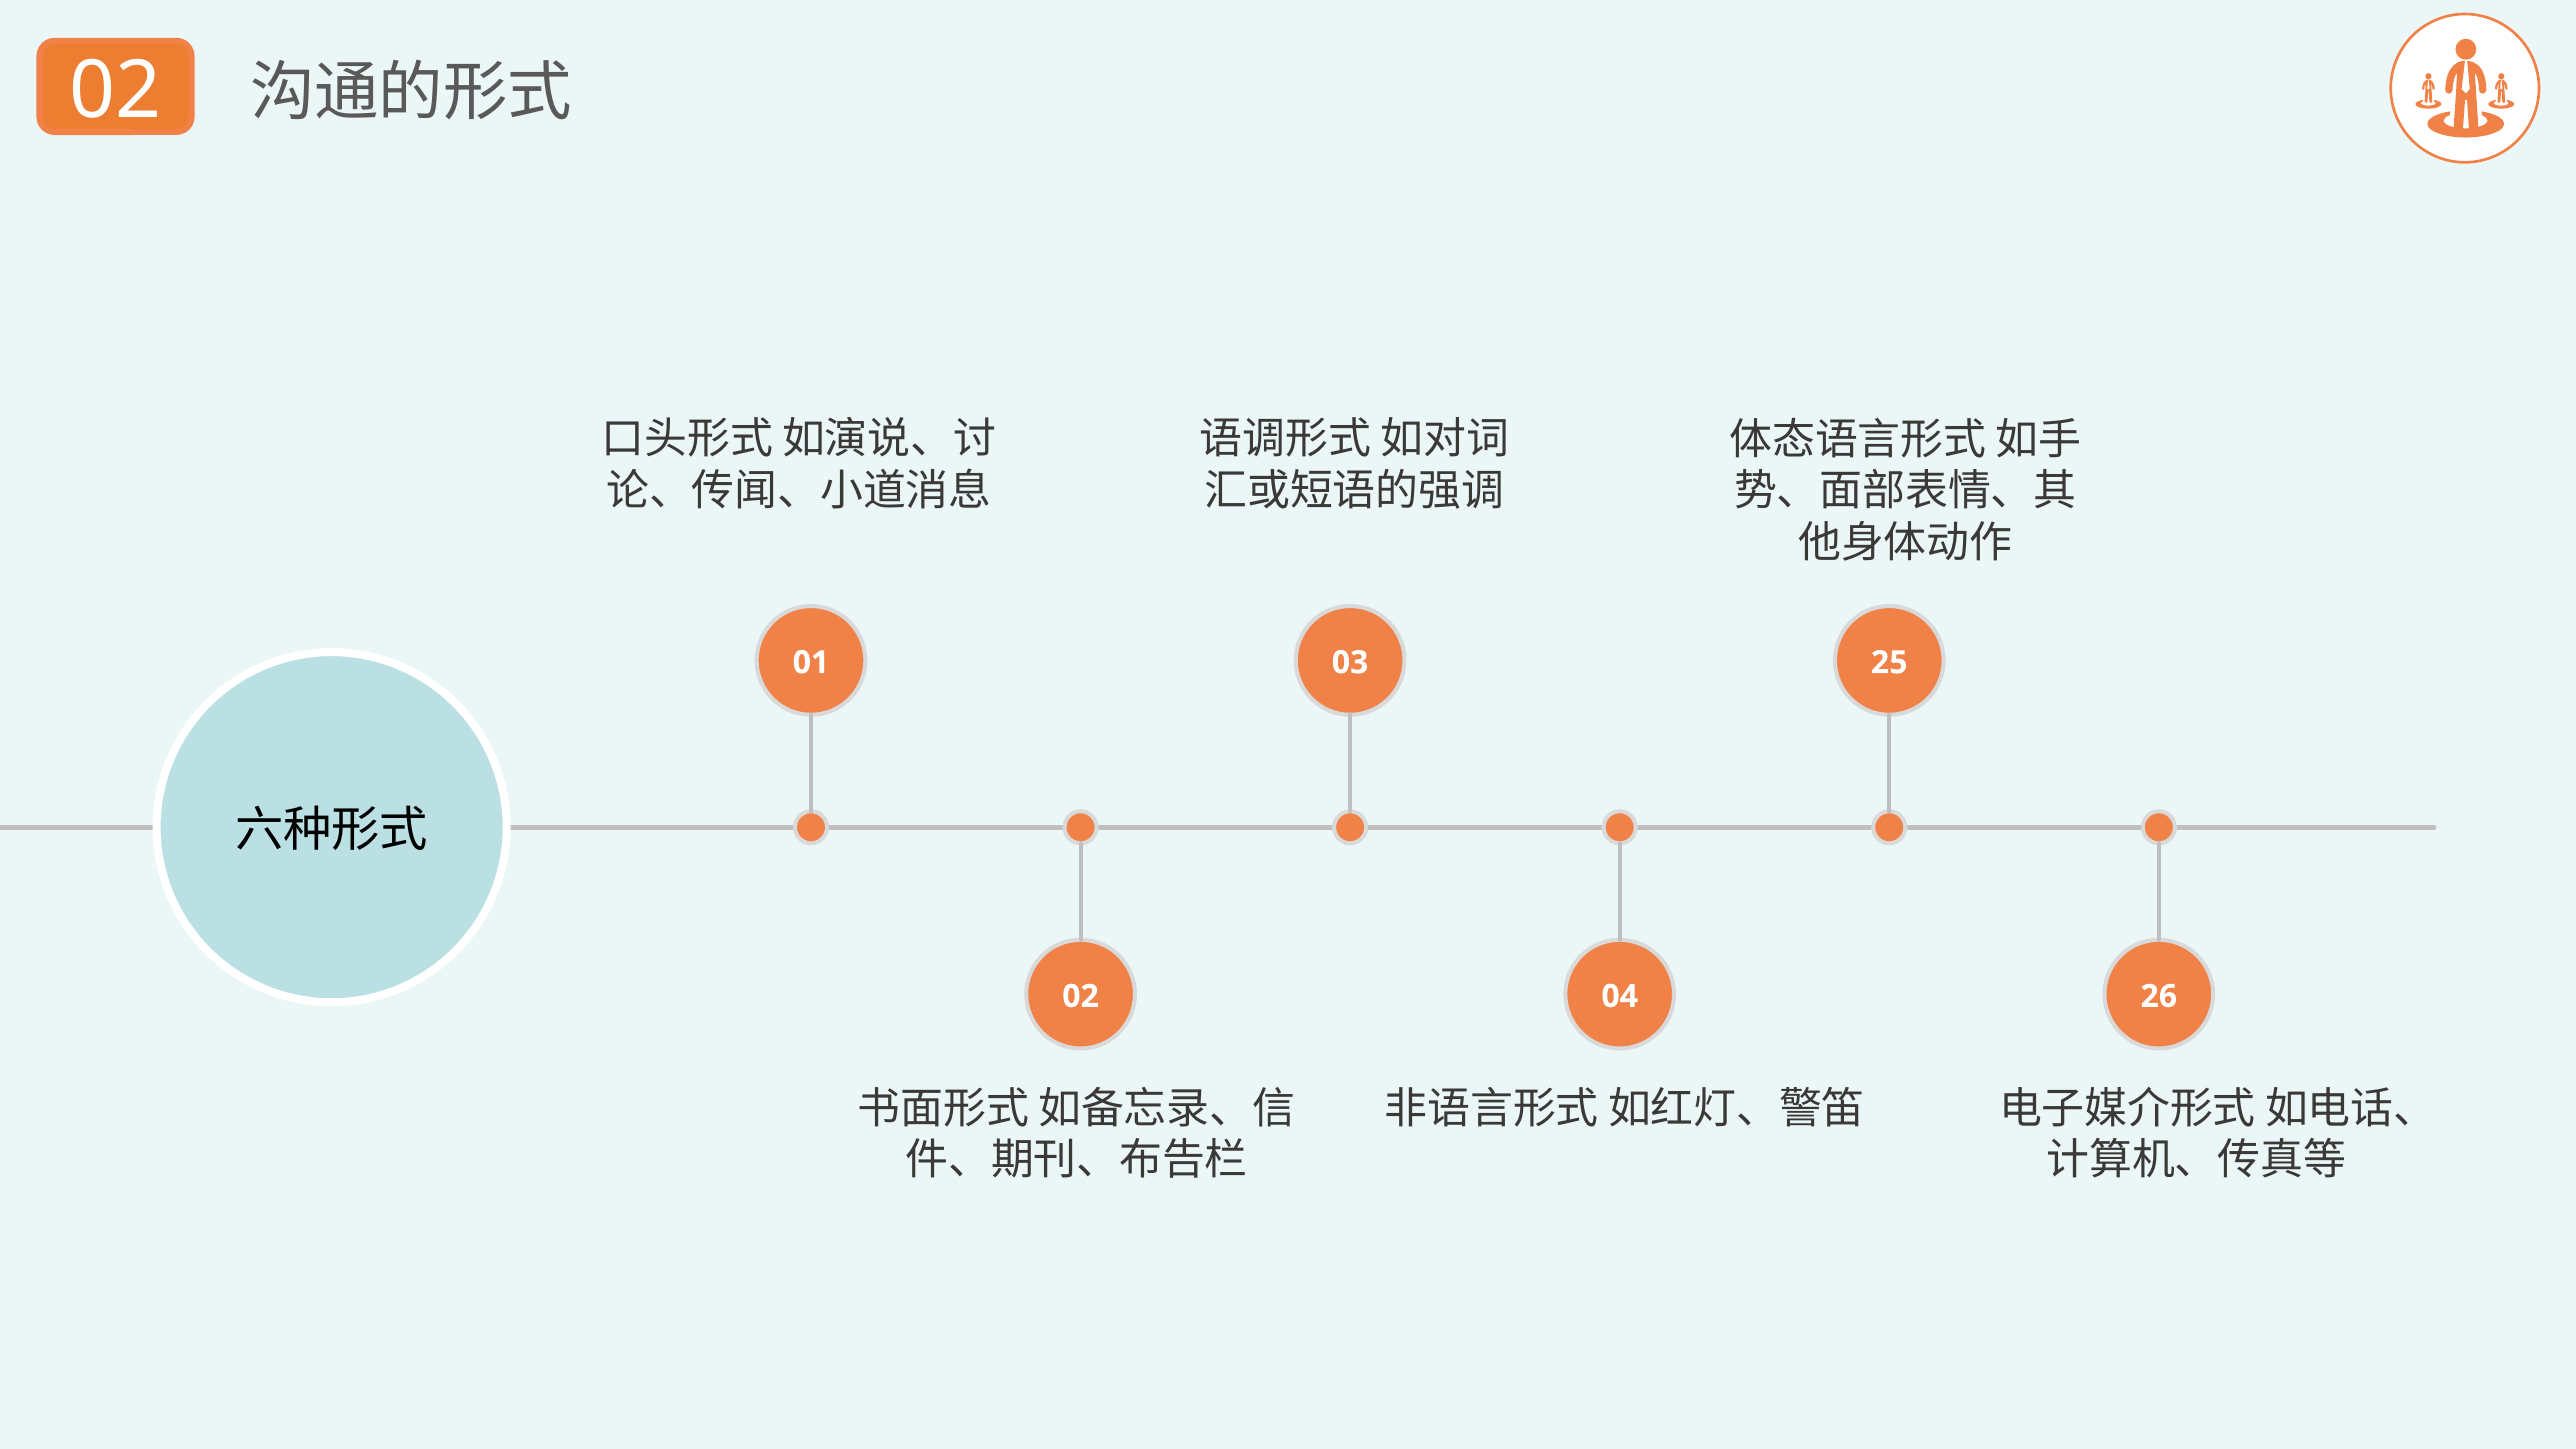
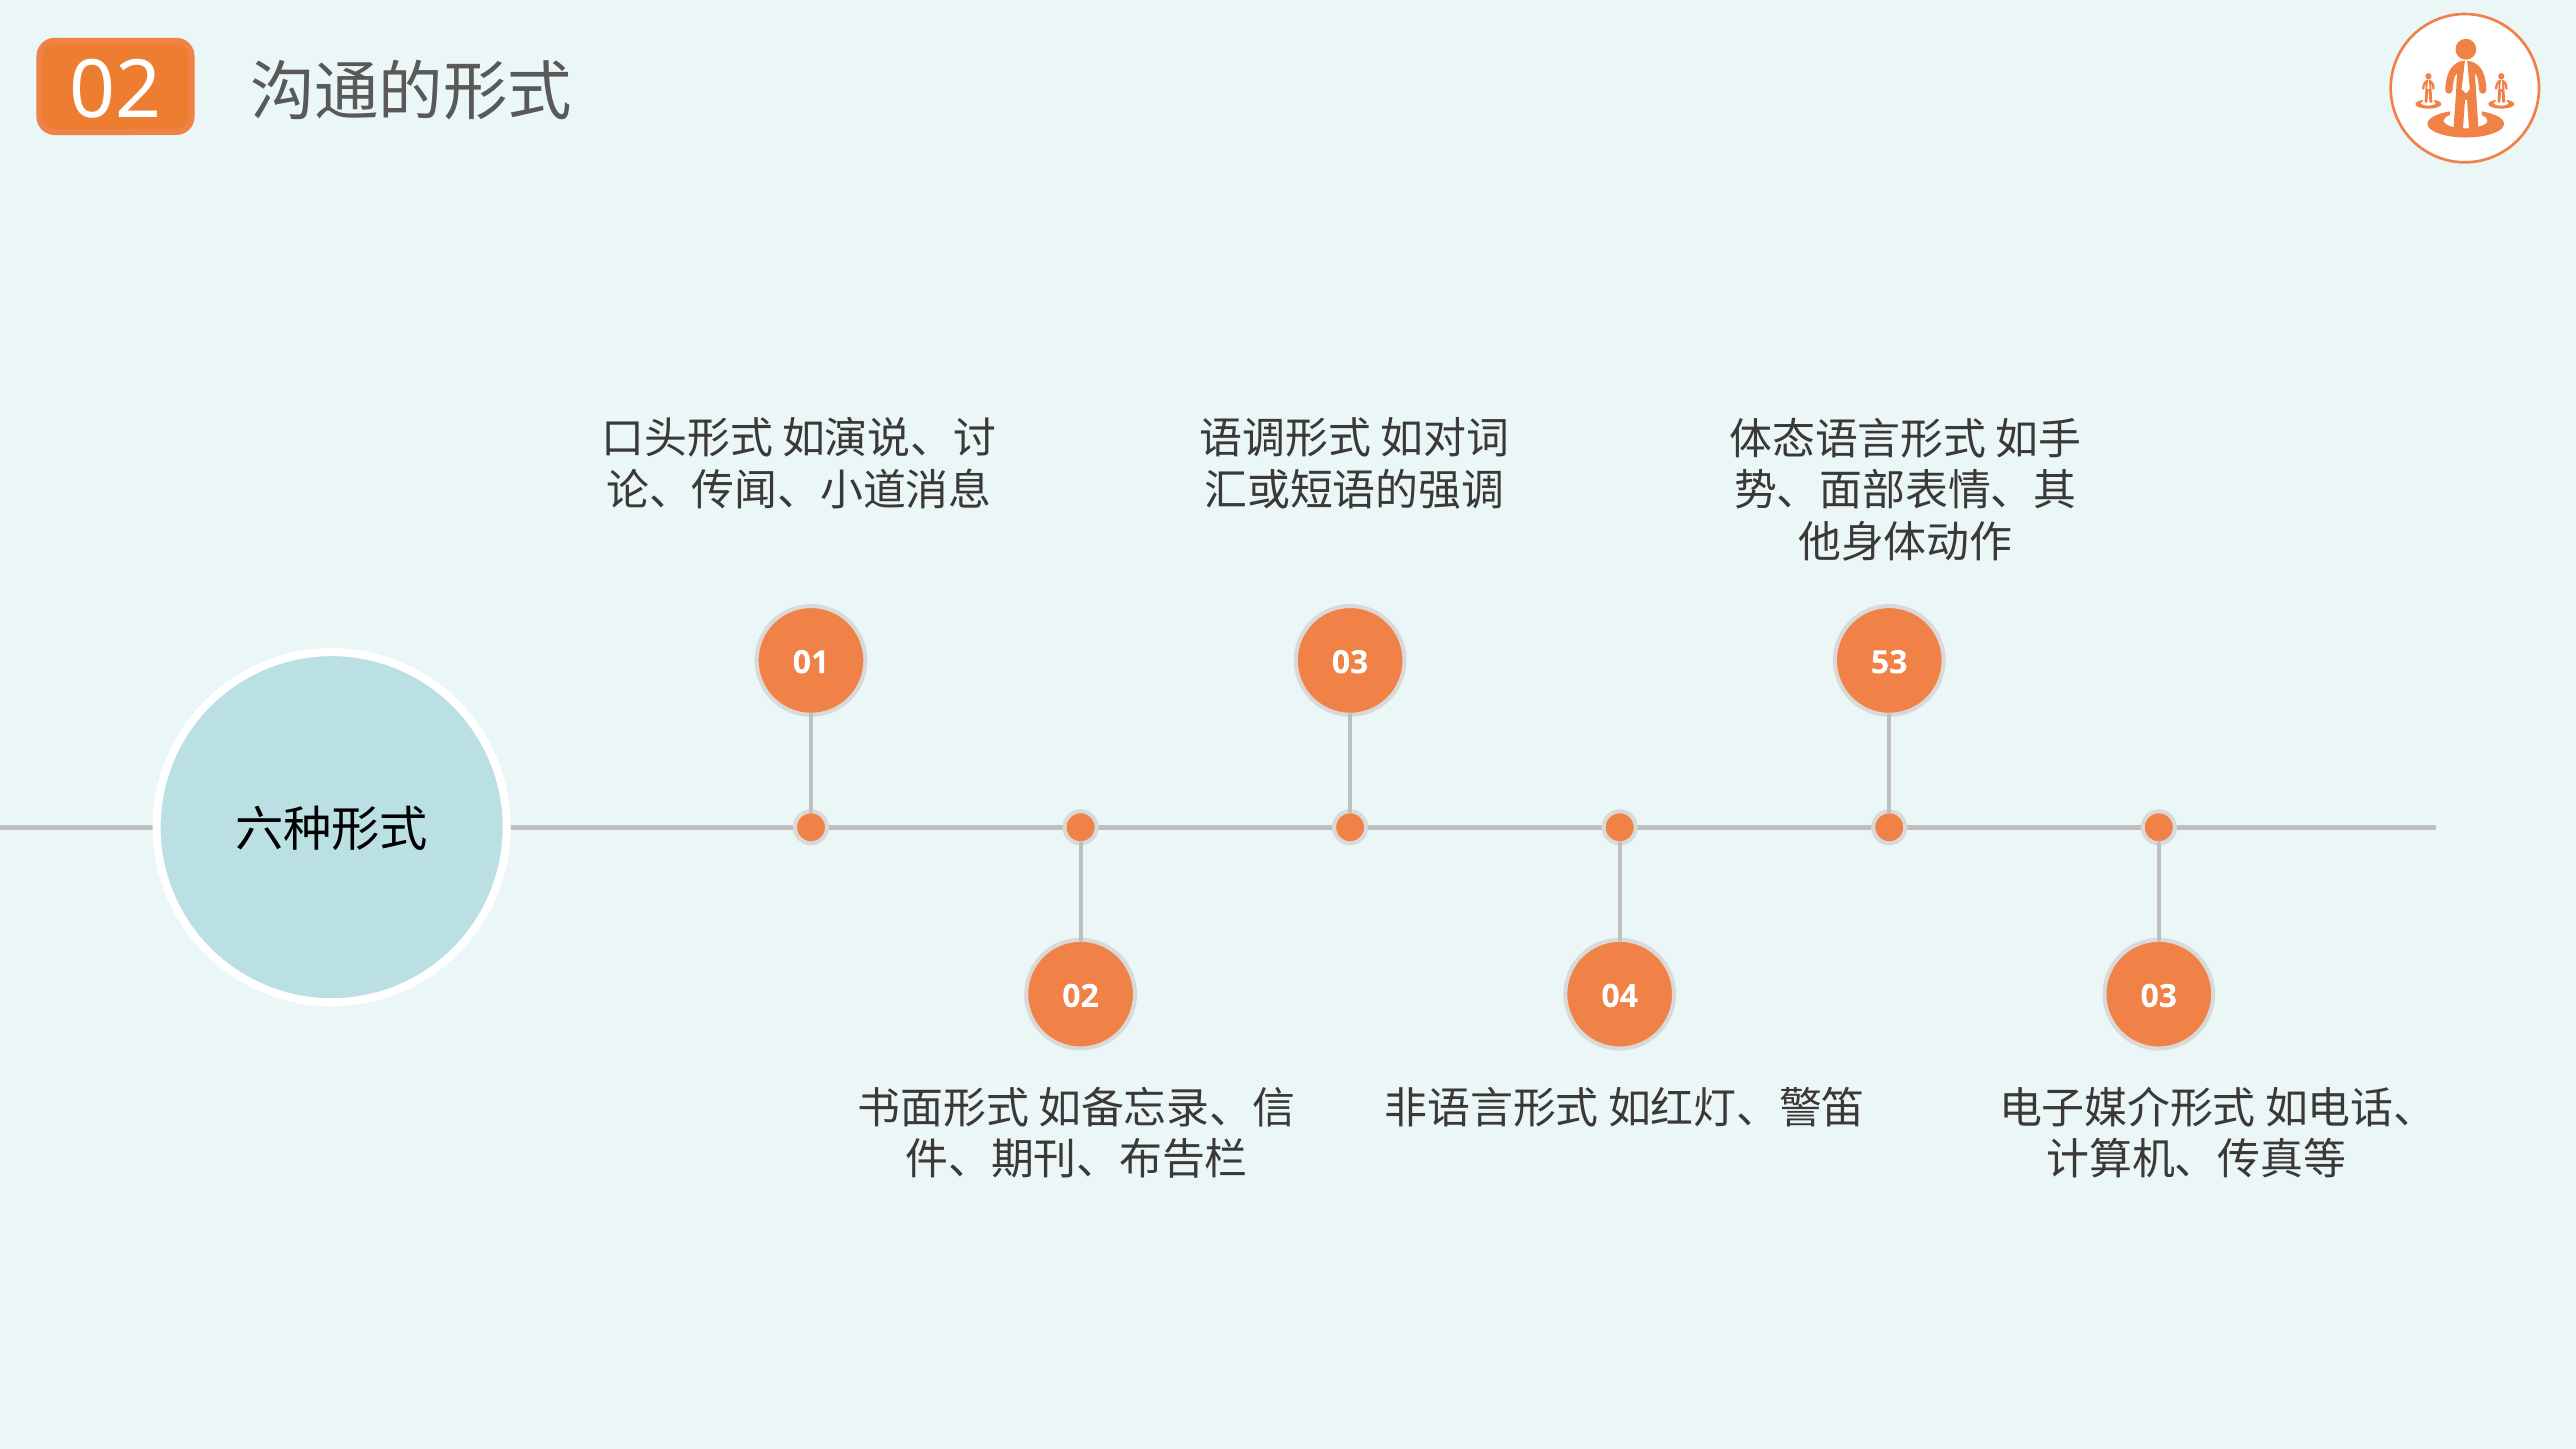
25: 25 -> 53 (1889, 663)
04 26: 26 -> 03 (2159, 996)
